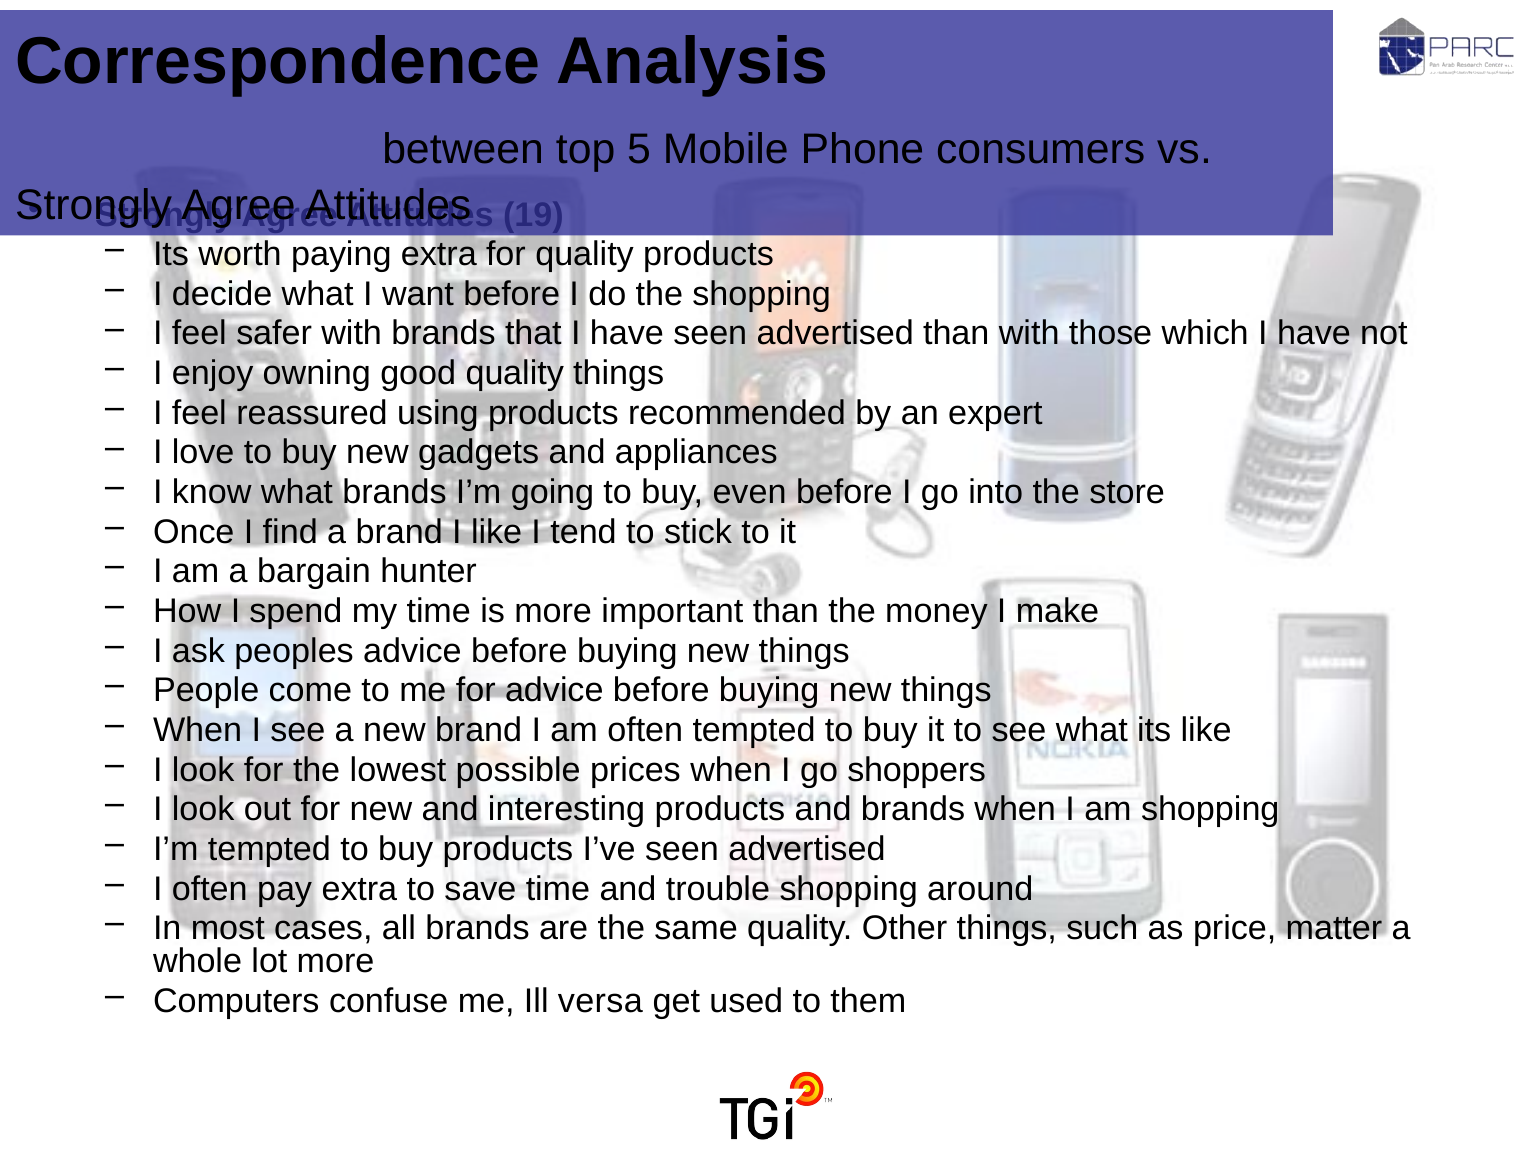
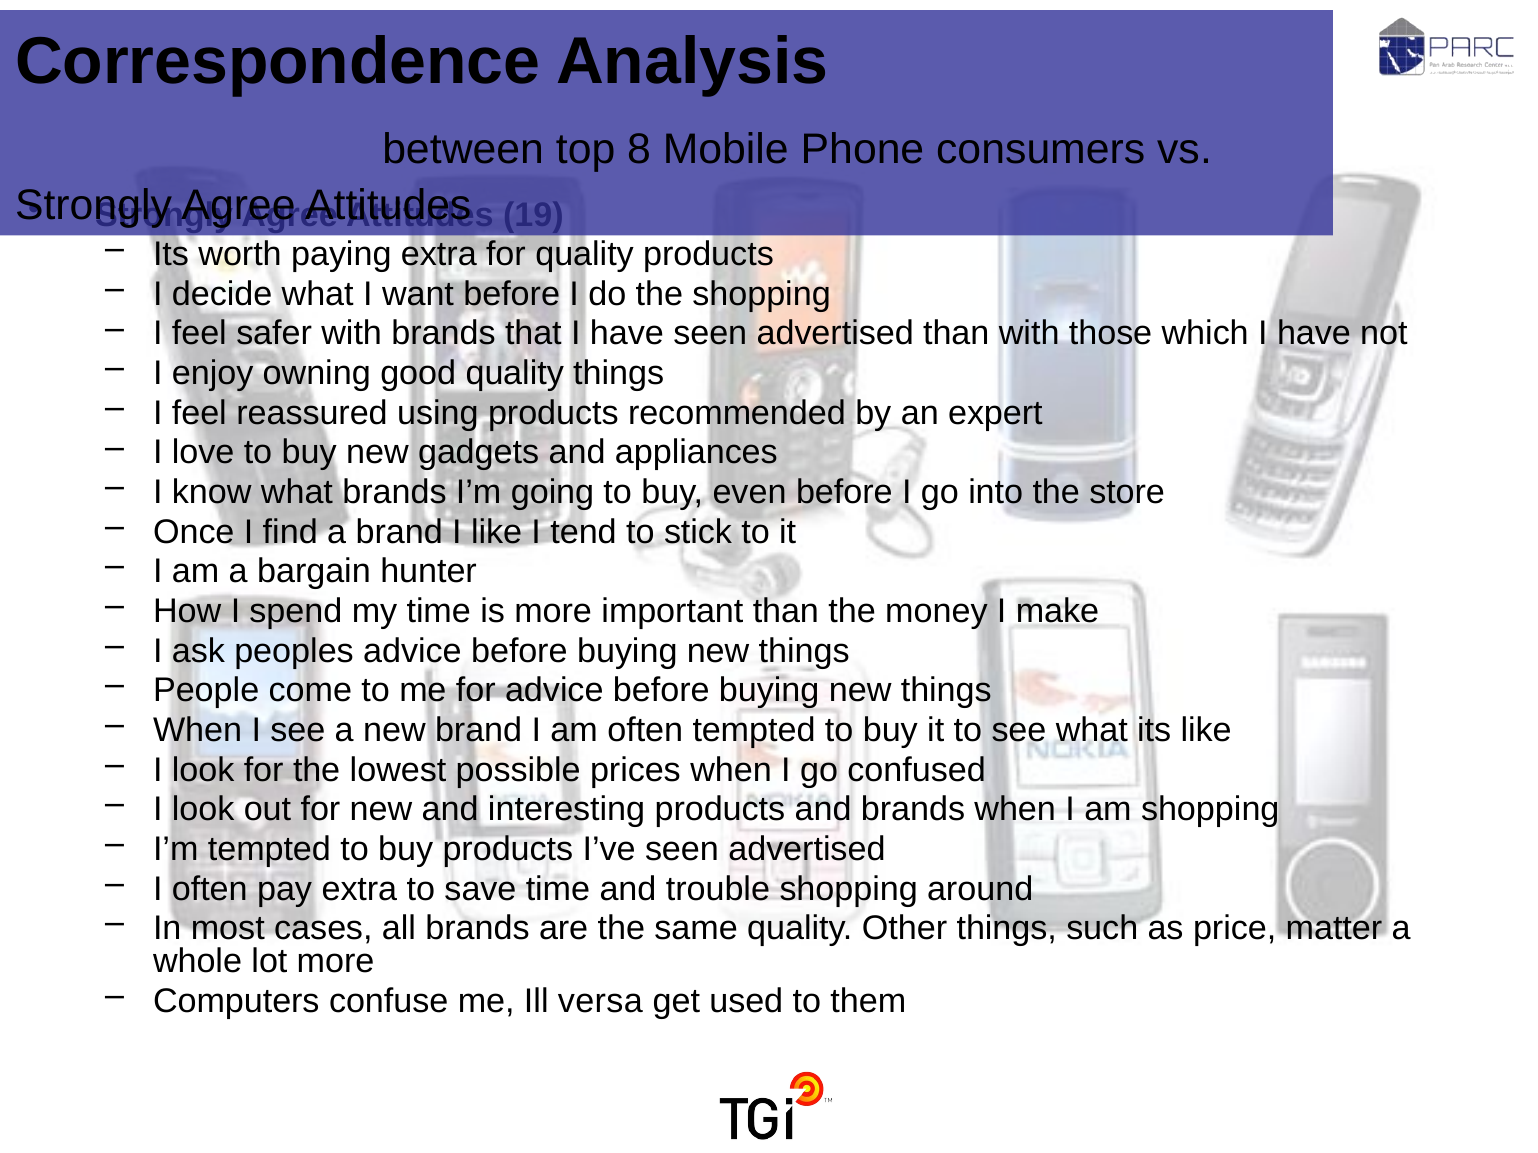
5: 5 -> 8 (639, 149)
shoppers: shoppers -> confused (917, 770)
